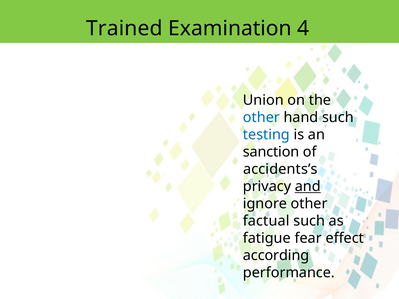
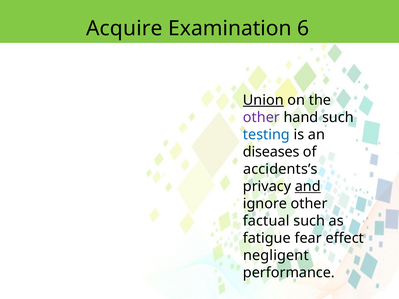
Trained: Trained -> Acquire (124, 28)
4: 4 -> 6 (303, 28)
Union underline: none -> present (263, 100)
other colour: blue -> purple (261, 117)
sanction: sanction -> diseases (271, 152)
according: according -> negligent (276, 256)
